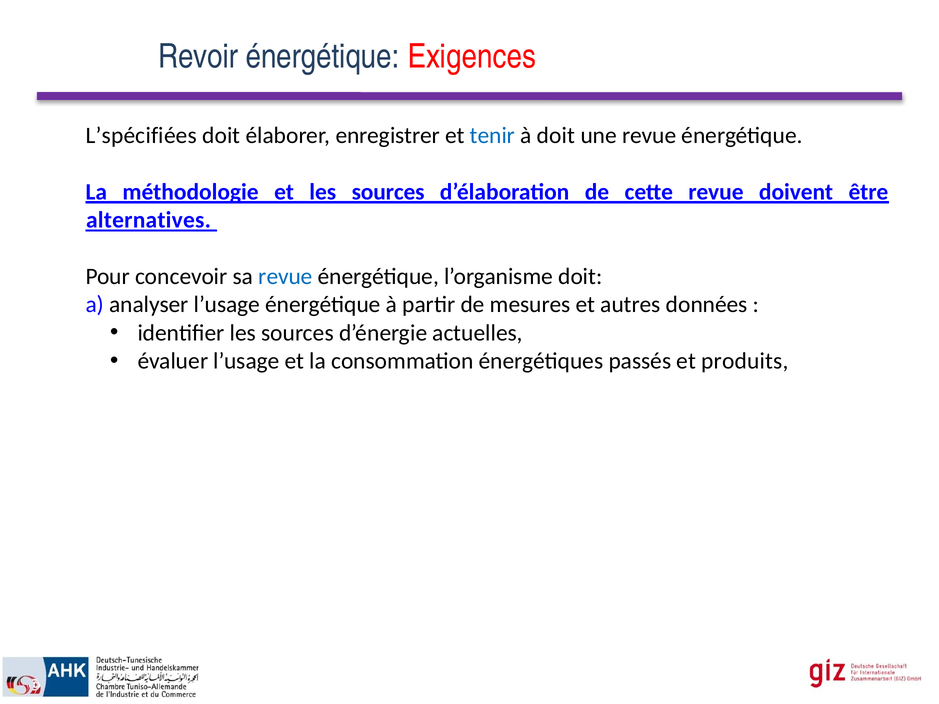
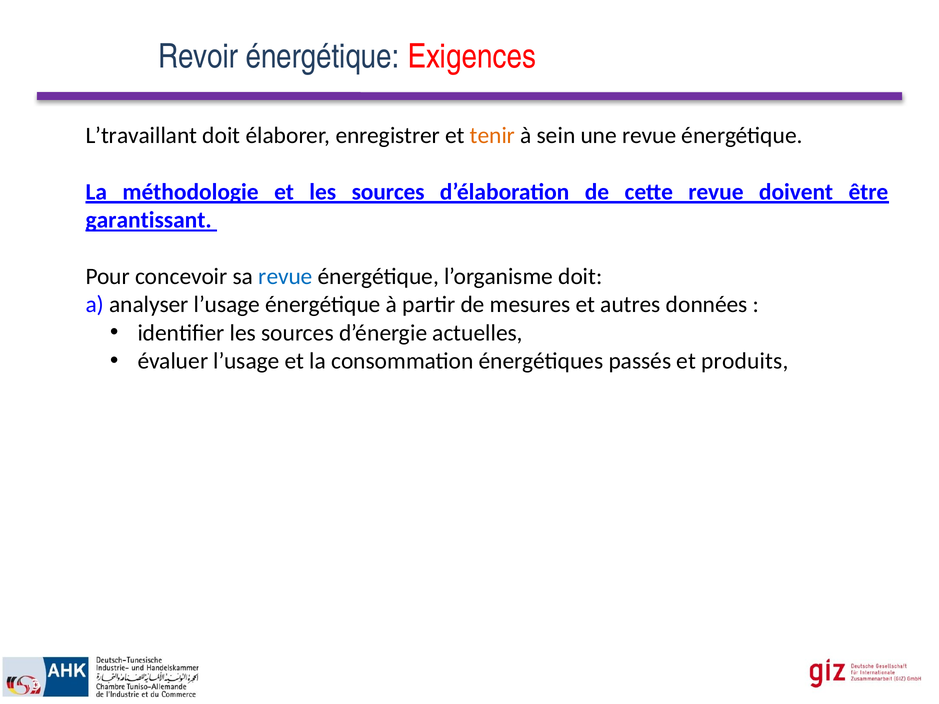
L’spécifiées: L’spécifiées -> L’travaillant (141, 136)
tenir colour: blue -> orange (492, 136)
à doit: doit -> sein (556, 136)
alternatives: alternatives -> garantissant (149, 220)
